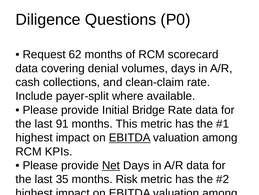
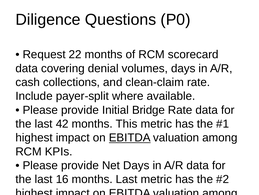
62: 62 -> 22 (75, 54)
91: 91 -> 42 (62, 123)
Net underline: present -> none (111, 165)
35: 35 -> 16 (62, 179)
months Risk: Risk -> Last (127, 179)
